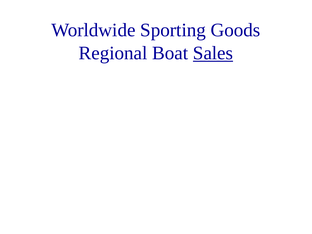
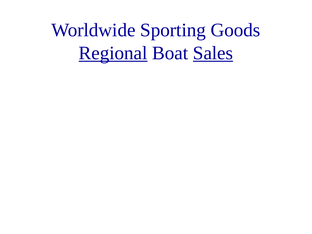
Regional underline: none -> present (113, 53)
